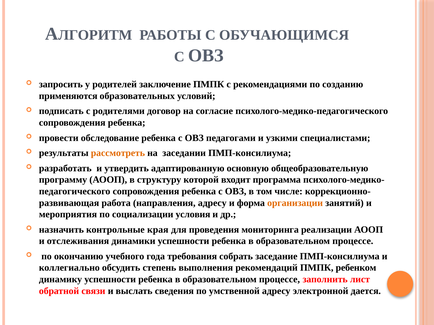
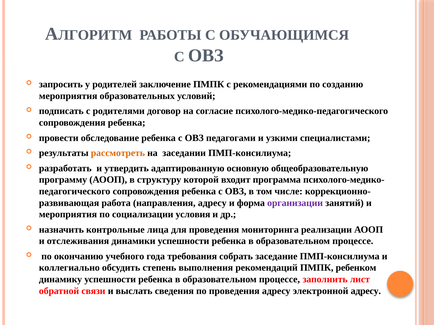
применяются: применяются -> мероприятия (68, 96)
организации colour: orange -> purple (295, 203)
края: края -> лица (158, 230)
по умственной: умственной -> проведения (234, 291)
электронной дается: дается -> адресу (366, 291)
